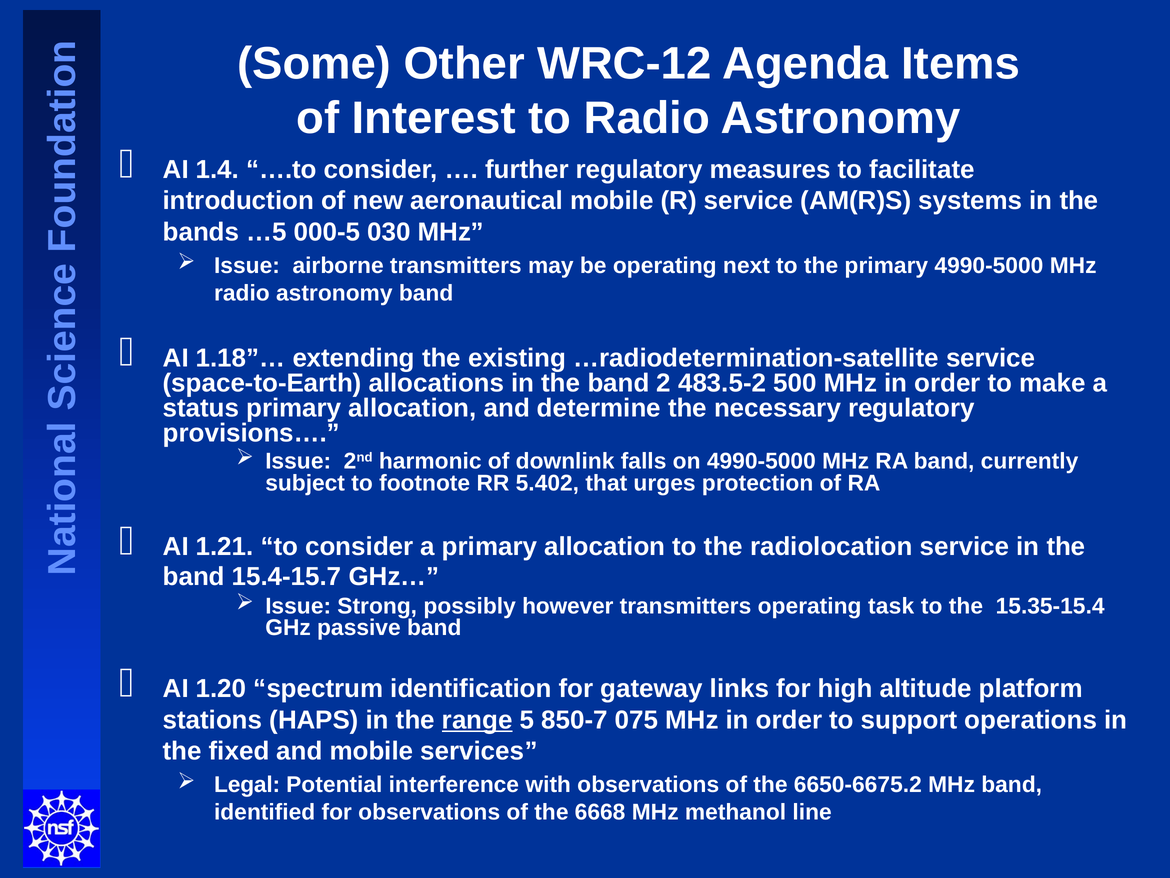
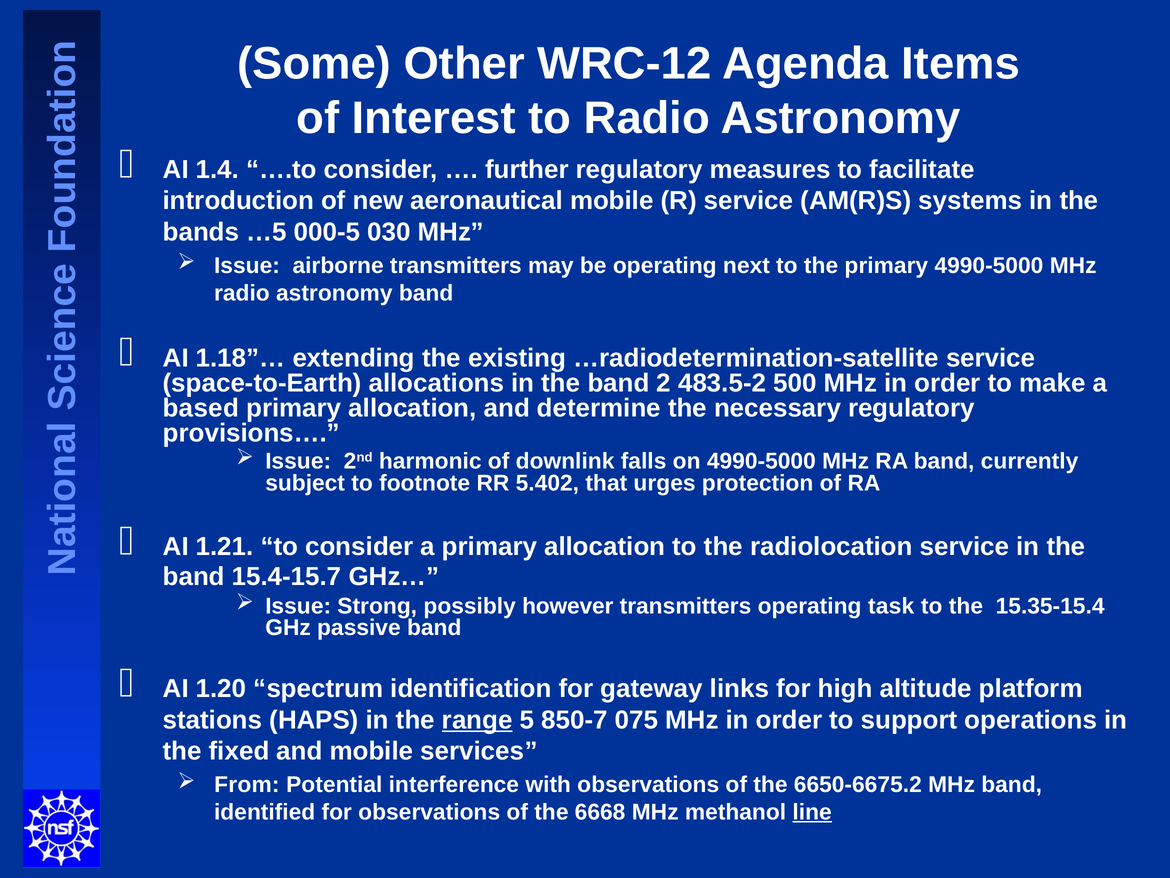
status: status -> based (201, 408)
Legal: Legal -> From (247, 784)
line underline: none -> present (812, 812)
